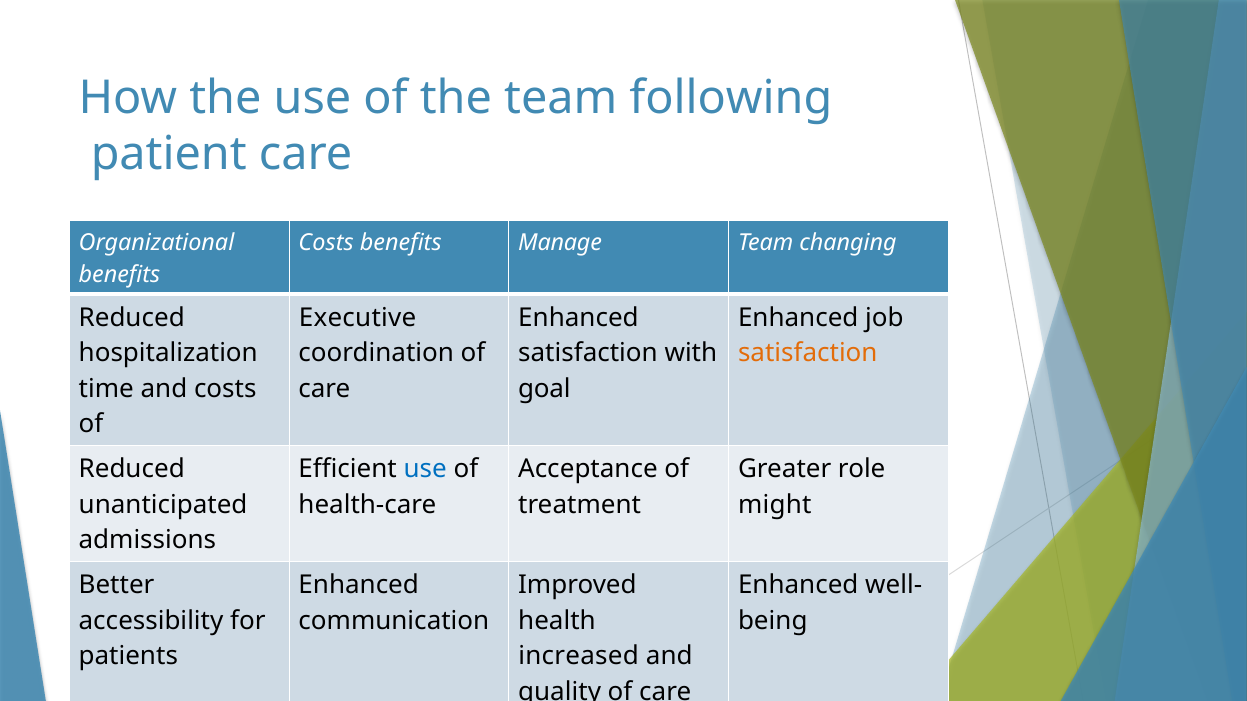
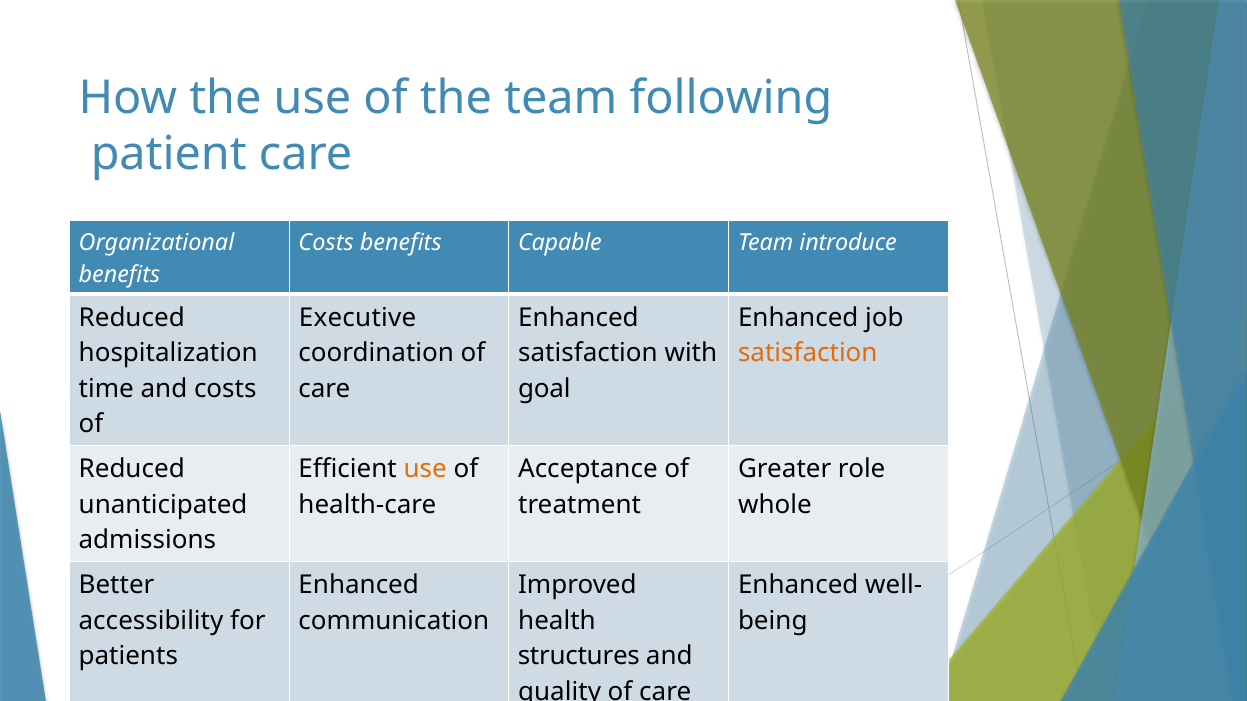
Manage: Manage -> Capable (560, 243)
changing: changing -> introduce (848, 243)
use colour: blue -> orange (425, 470)
might: might -> whole (775, 505)
increased: increased -> structures (579, 657)
